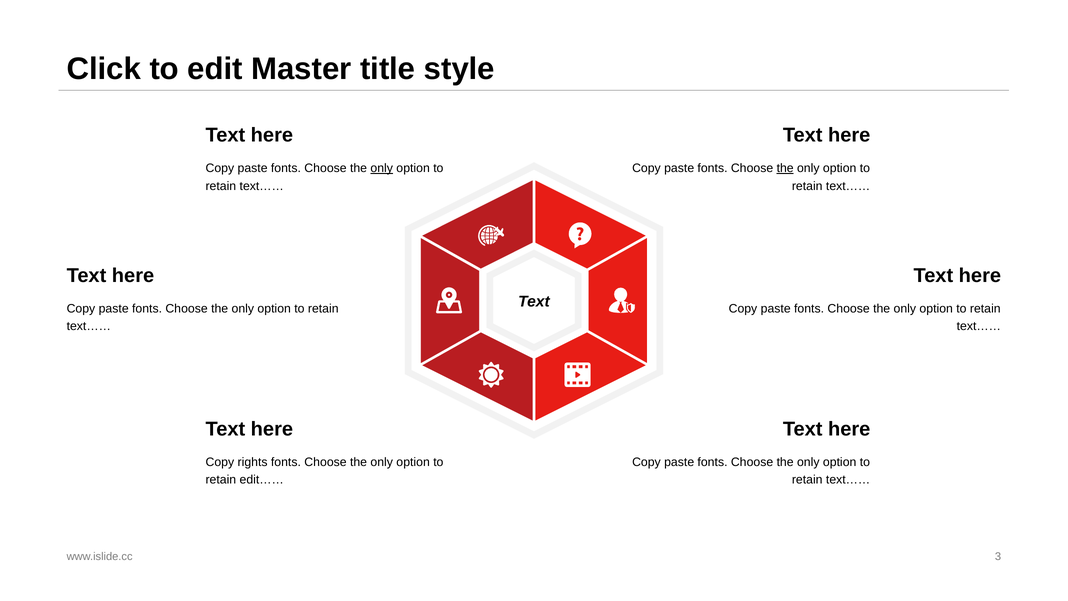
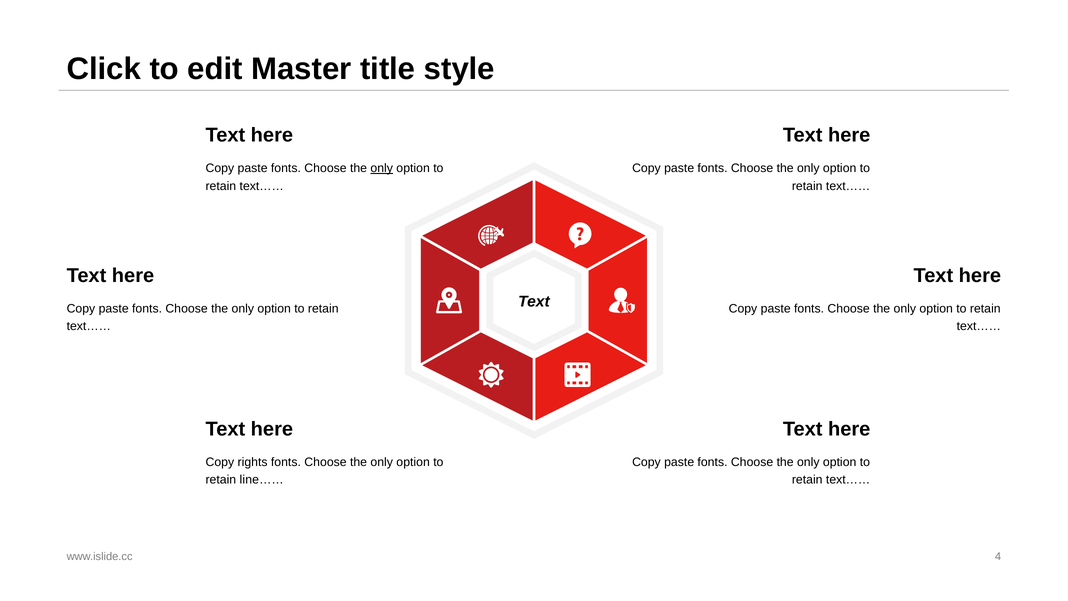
the underline: present -> none (785, 168)
edit……: edit…… -> line…… (262, 480)
3: 3 -> 4 (998, 556)
